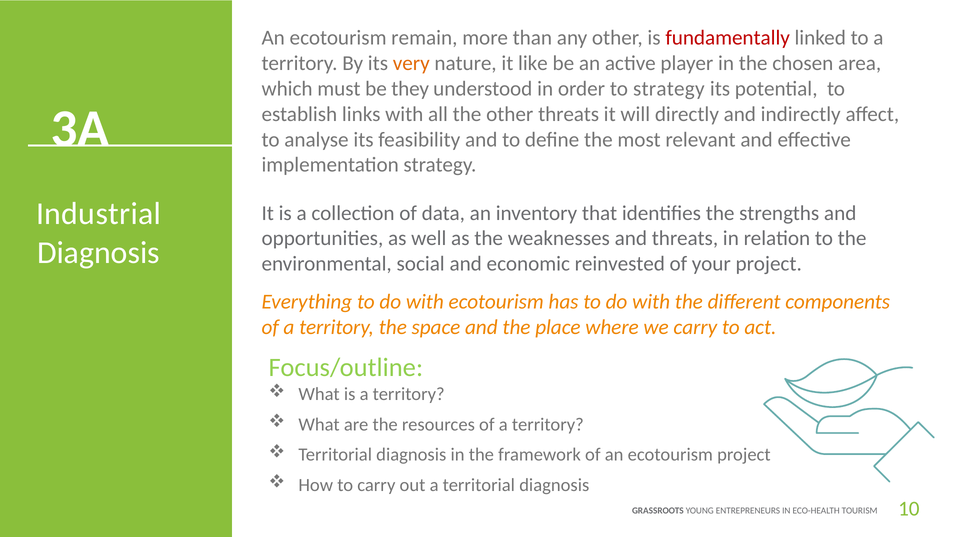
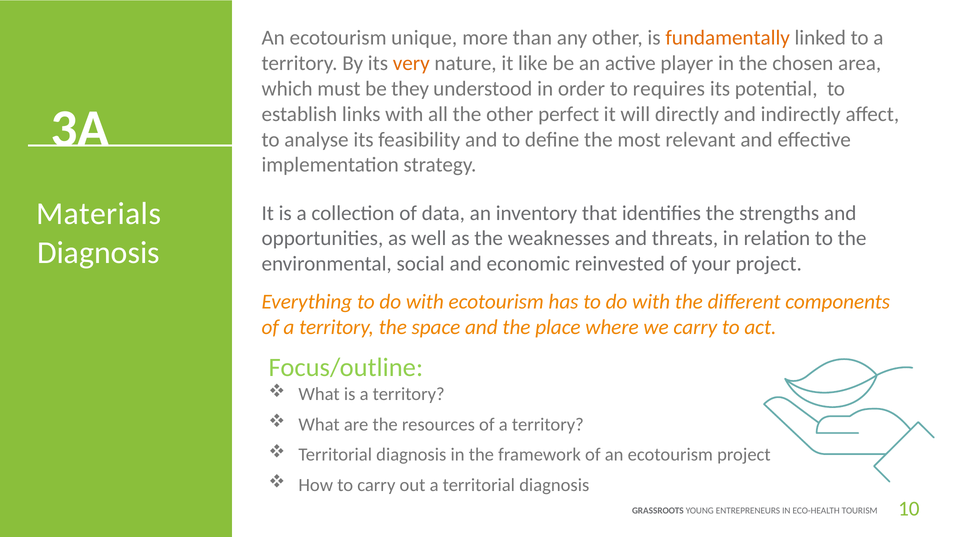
remain: remain -> unique (424, 38)
fundamentally colour: red -> orange (728, 38)
to strategy: strategy -> requires (669, 89)
other threats: threats -> perfect (569, 114)
Industrial: Industrial -> Materials (99, 214)
